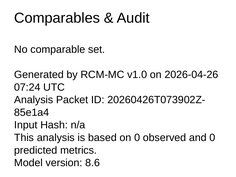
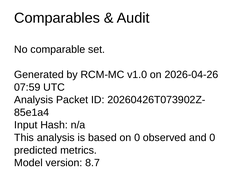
07:24: 07:24 -> 07:59 (27, 87)
8.6: 8.6 -> 8.7 (93, 163)
